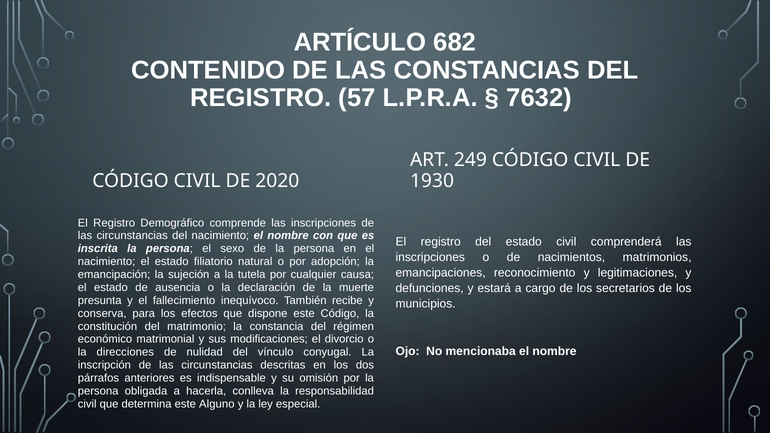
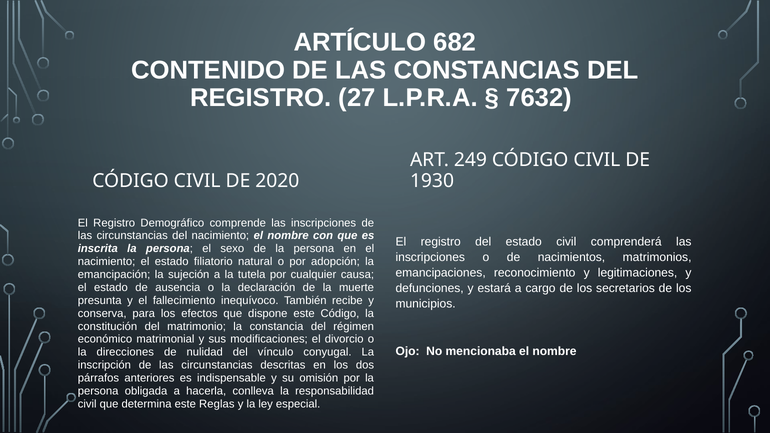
57: 57 -> 27 (357, 98)
Alguno: Alguno -> Reglas (217, 404)
